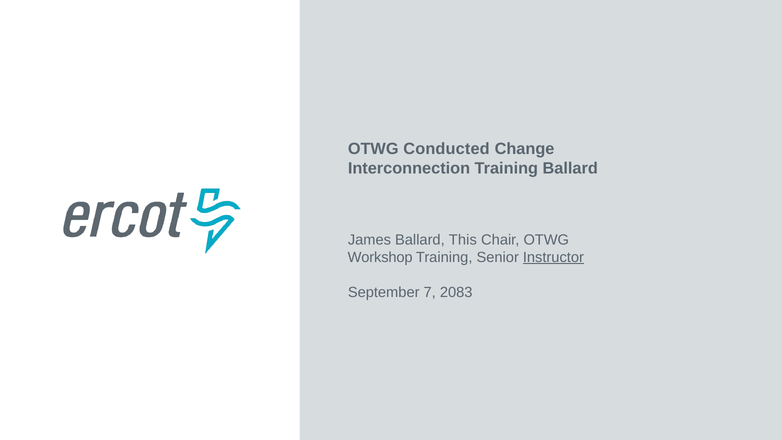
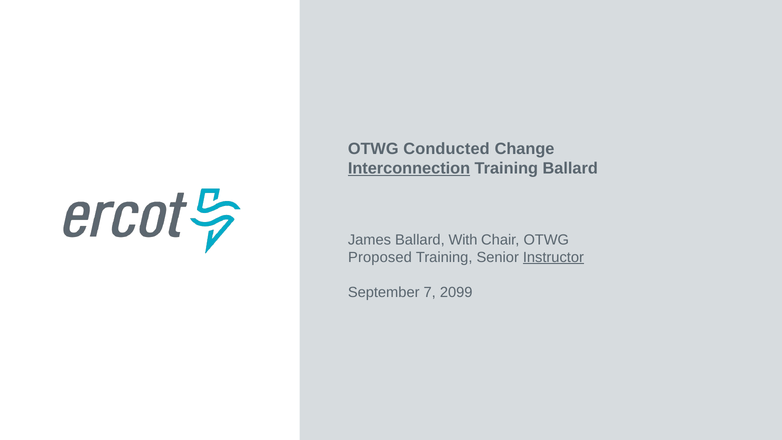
Interconnection underline: none -> present (409, 168)
This: This -> With (463, 240)
Workshop: Workshop -> Proposed (380, 257)
2083: 2083 -> 2099 (456, 292)
